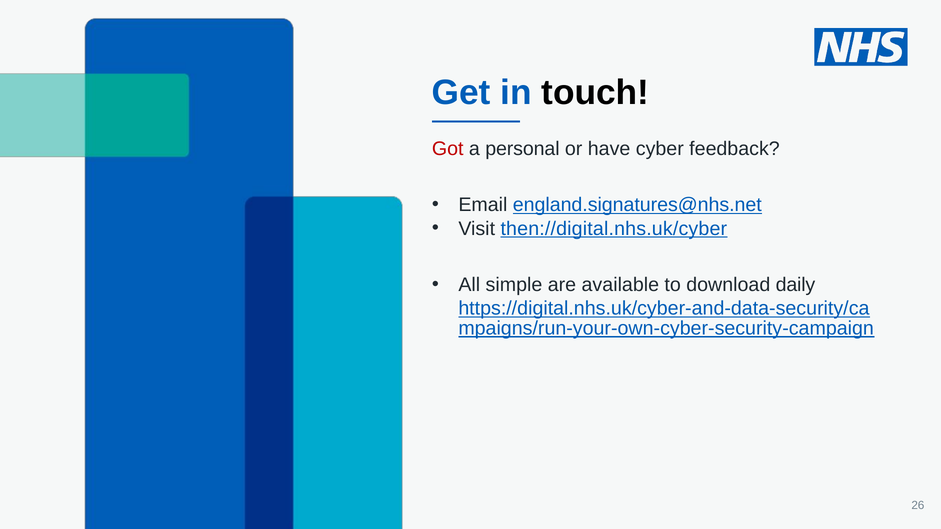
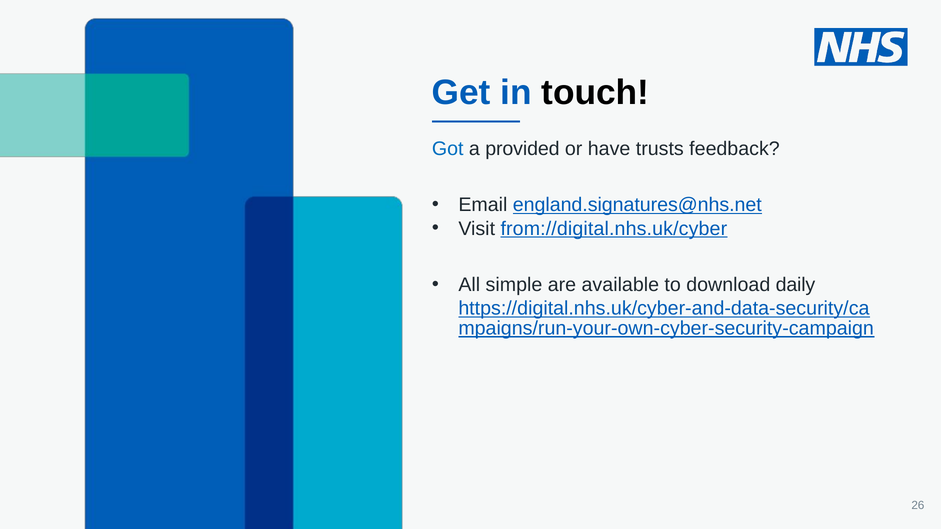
Got colour: red -> blue (448, 149)
personal: personal -> provided (522, 149)
cyber: cyber -> trusts (660, 149)
then://digital.nhs.uk/cyber: then://digital.nhs.uk/cyber -> from://digital.nhs.uk/cyber (614, 229)
